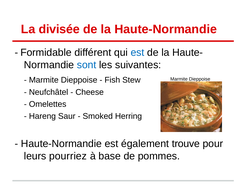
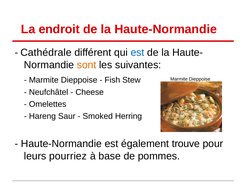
divisée: divisée -> endroit (59, 29)
Formidable: Formidable -> Cathédrale (46, 52)
sont colour: blue -> orange (87, 65)
